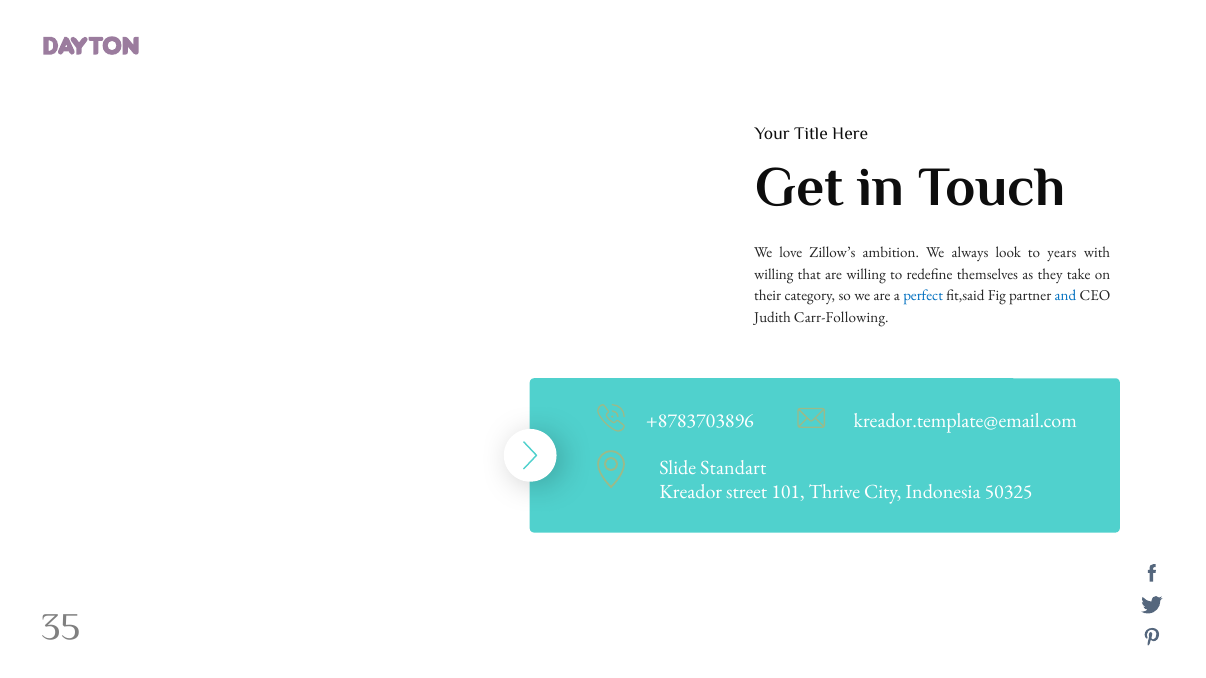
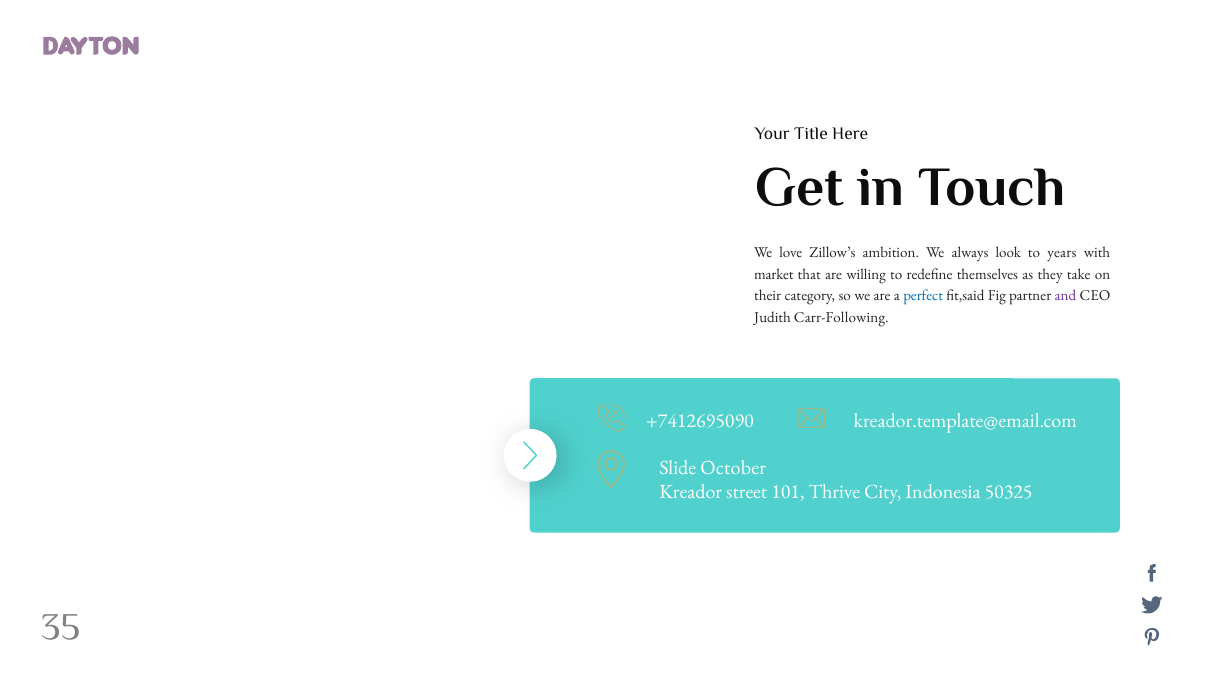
willing: willing -> market (774, 274)
and colour: blue -> purple (1065, 296)
+8783703896: +8783703896 -> +7412695090 (700, 421)
Standart: Standart -> October (733, 468)
